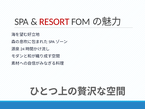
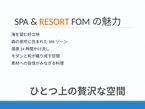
RESORT colour: red -> orange (54, 22)
